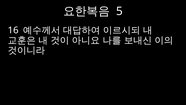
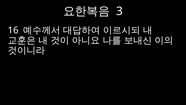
5: 5 -> 3 (119, 11)
